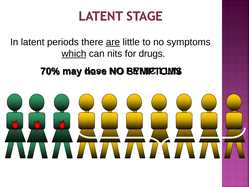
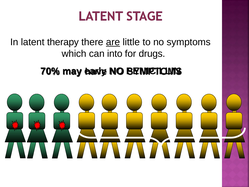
periods: periods -> therapy (63, 42)
which underline: present -> none (74, 54)
nits: nits -> into (115, 54)
dose: dose -> early (95, 71)
